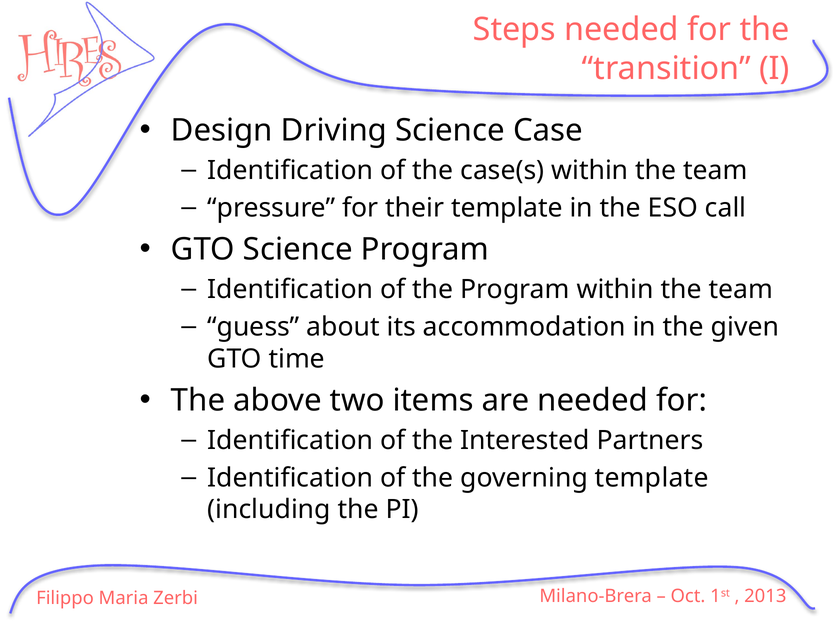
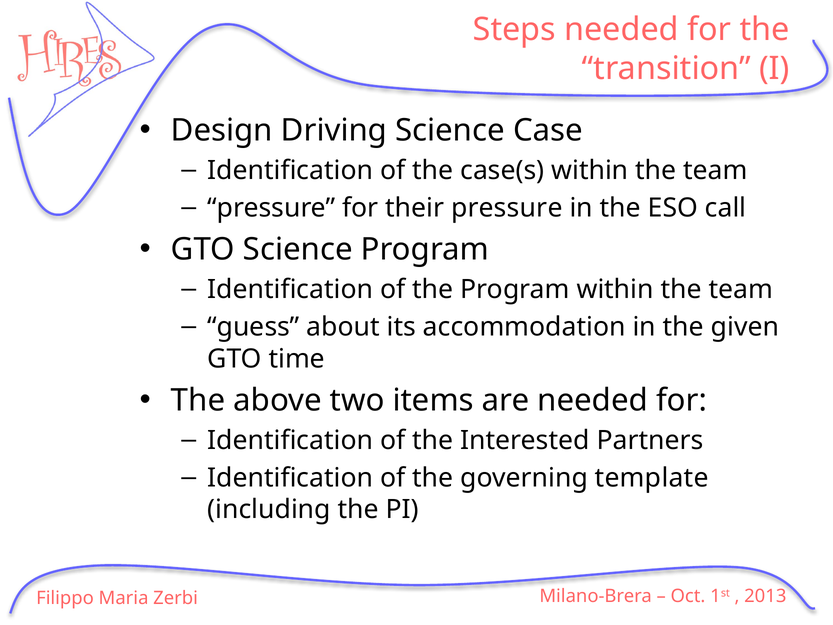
their template: template -> pressure (507, 208)
